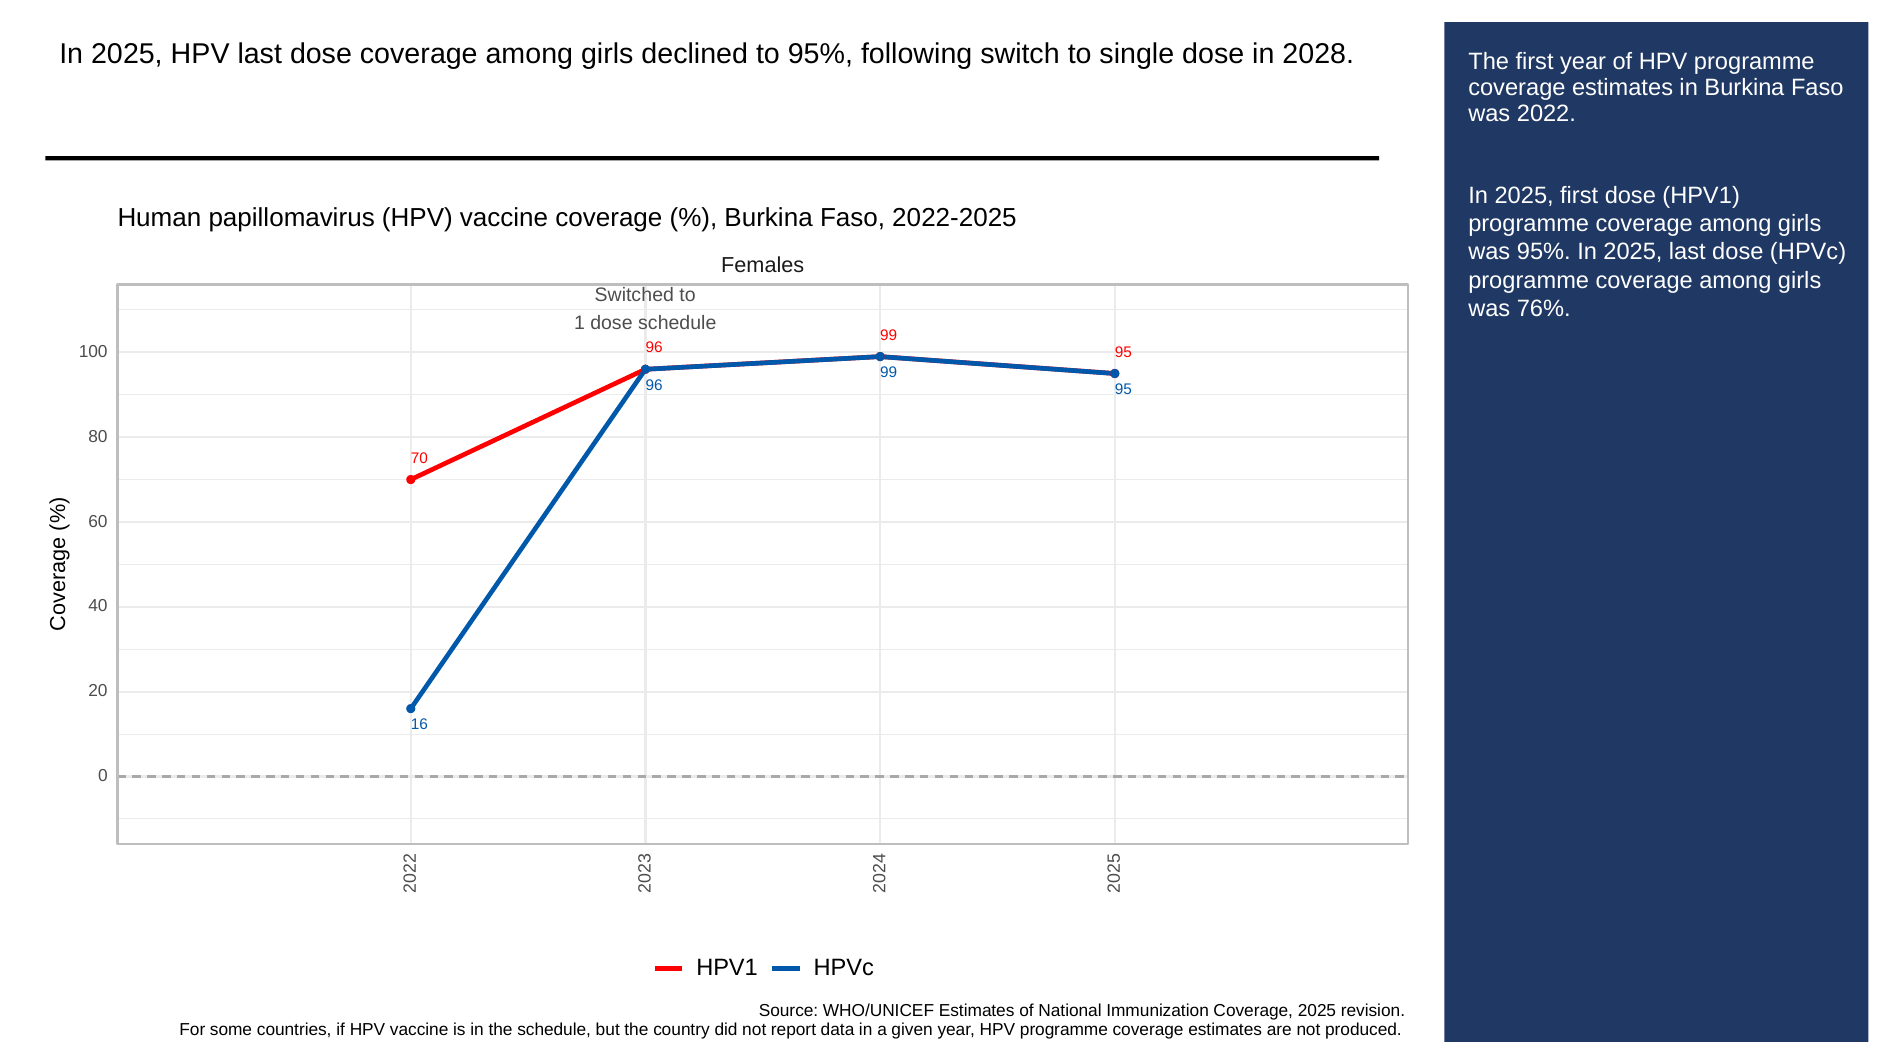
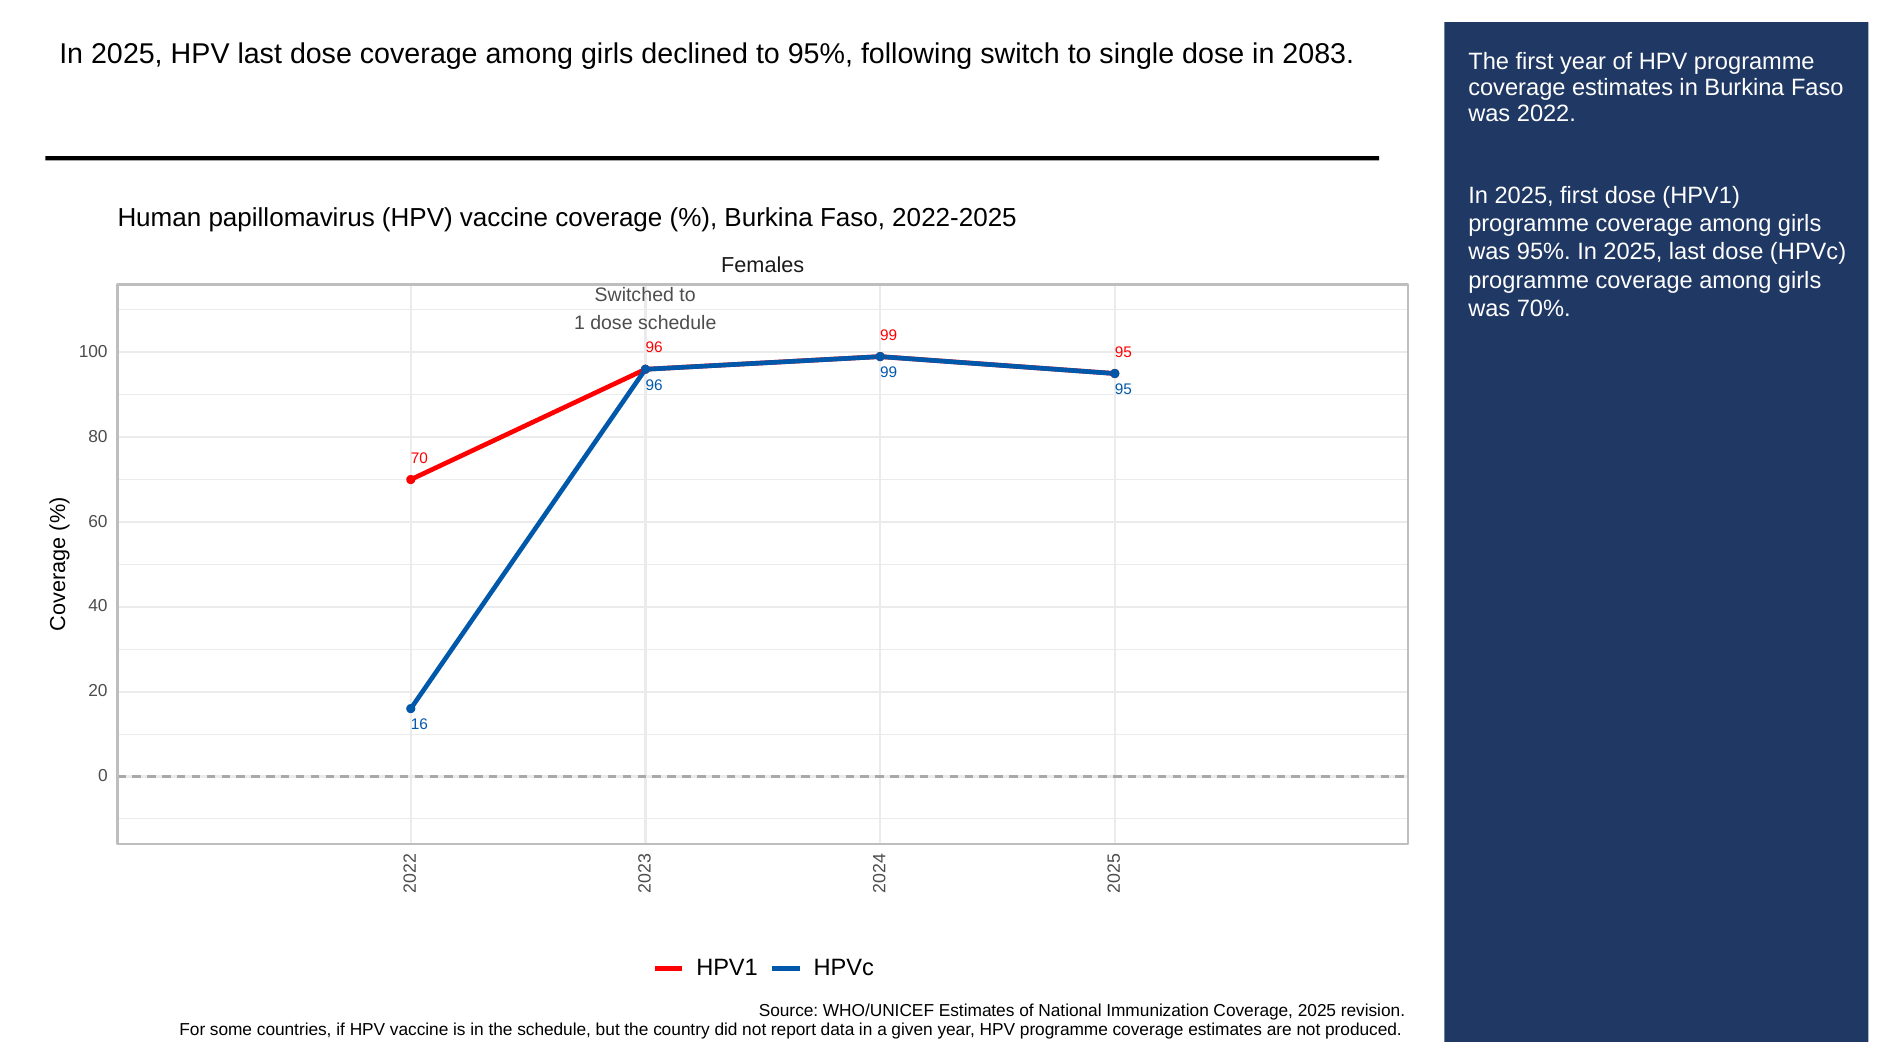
2028: 2028 -> 2083 (1318, 55)
76%: 76% -> 70% (1544, 309)
